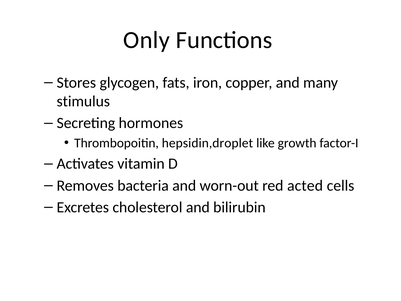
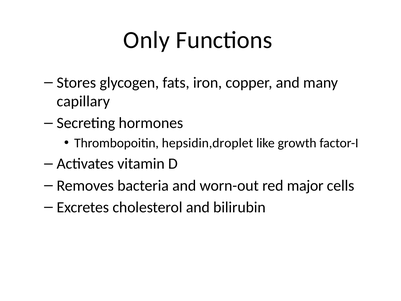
stimulus: stimulus -> capillary (83, 101)
acted: acted -> major (305, 185)
